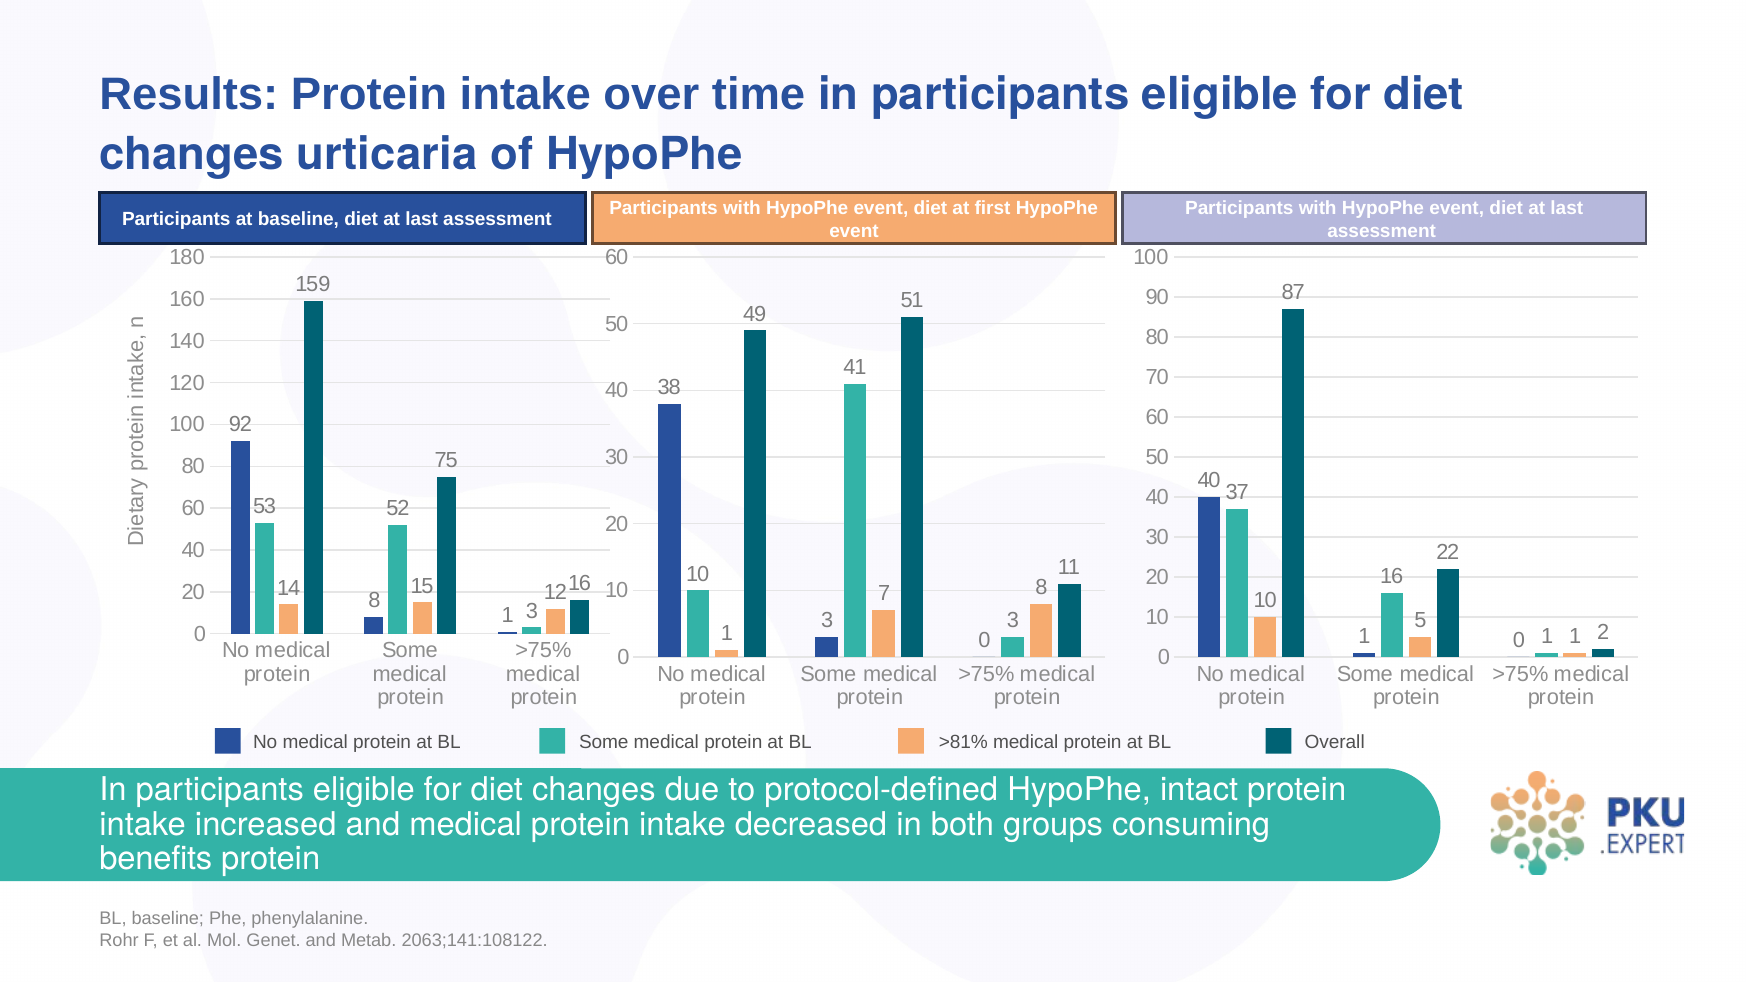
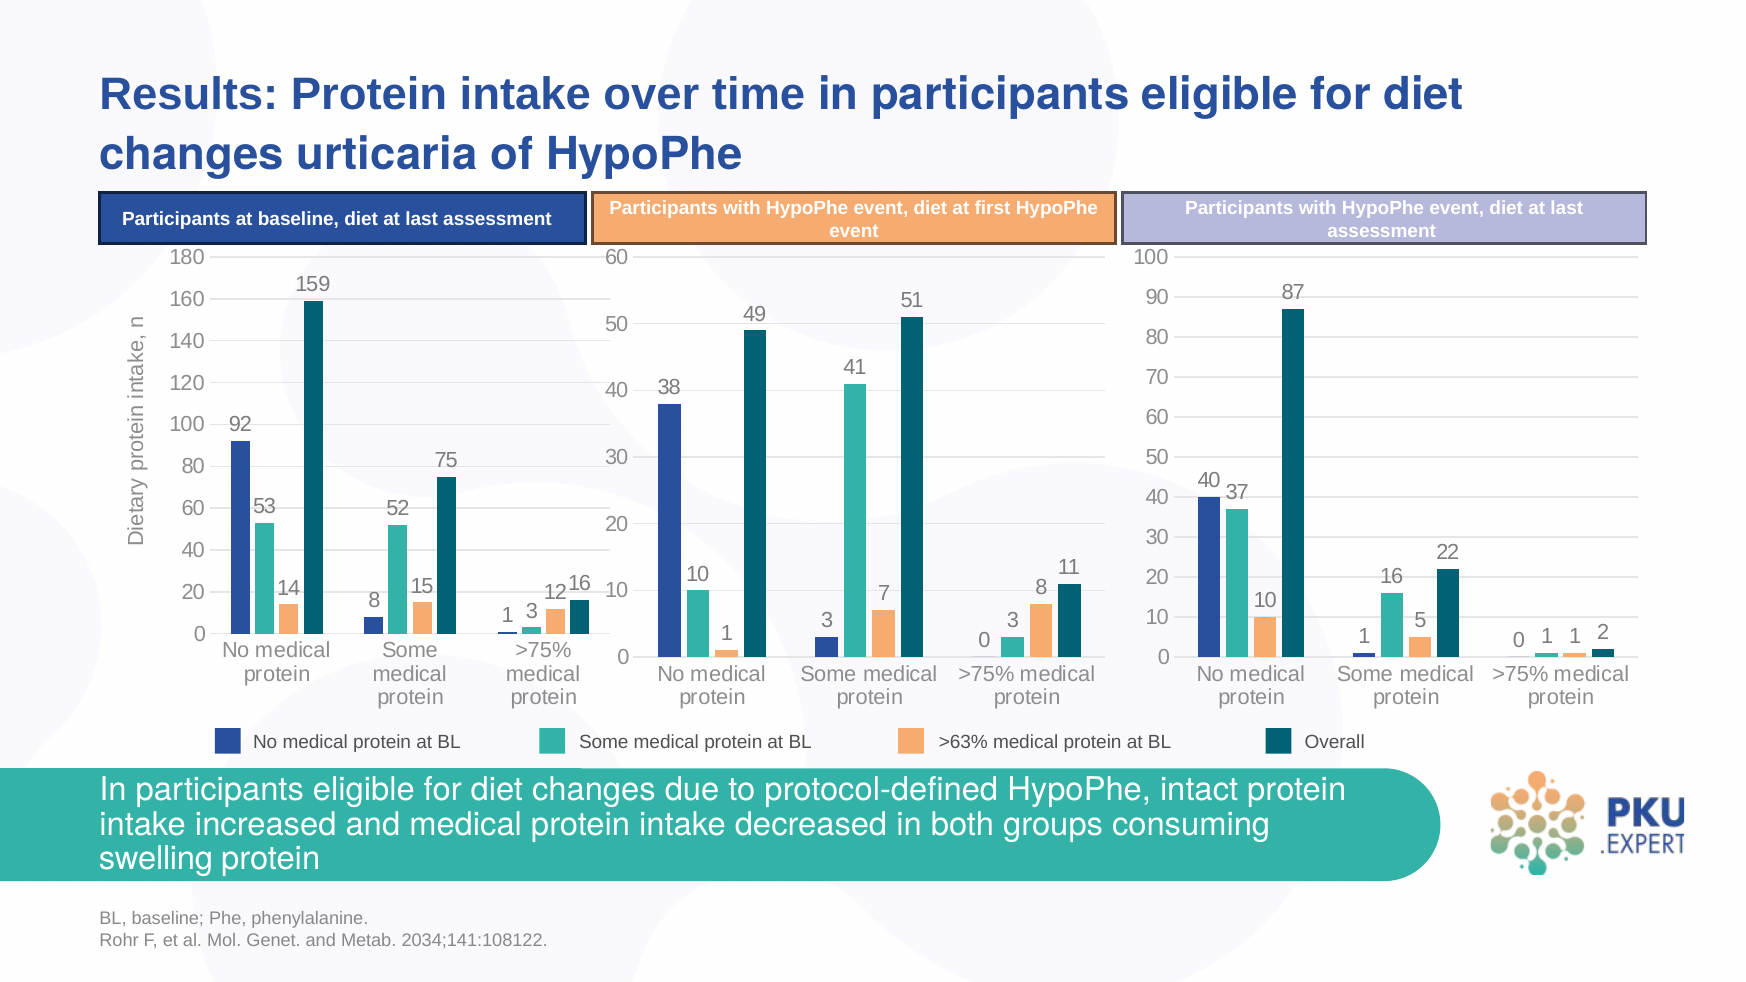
>81%: >81% -> >63% (963, 742)
benefits: benefits -> swelling (156, 859)
2063;141:108122: 2063;141:108122 -> 2034;141:108122 (475, 940)
